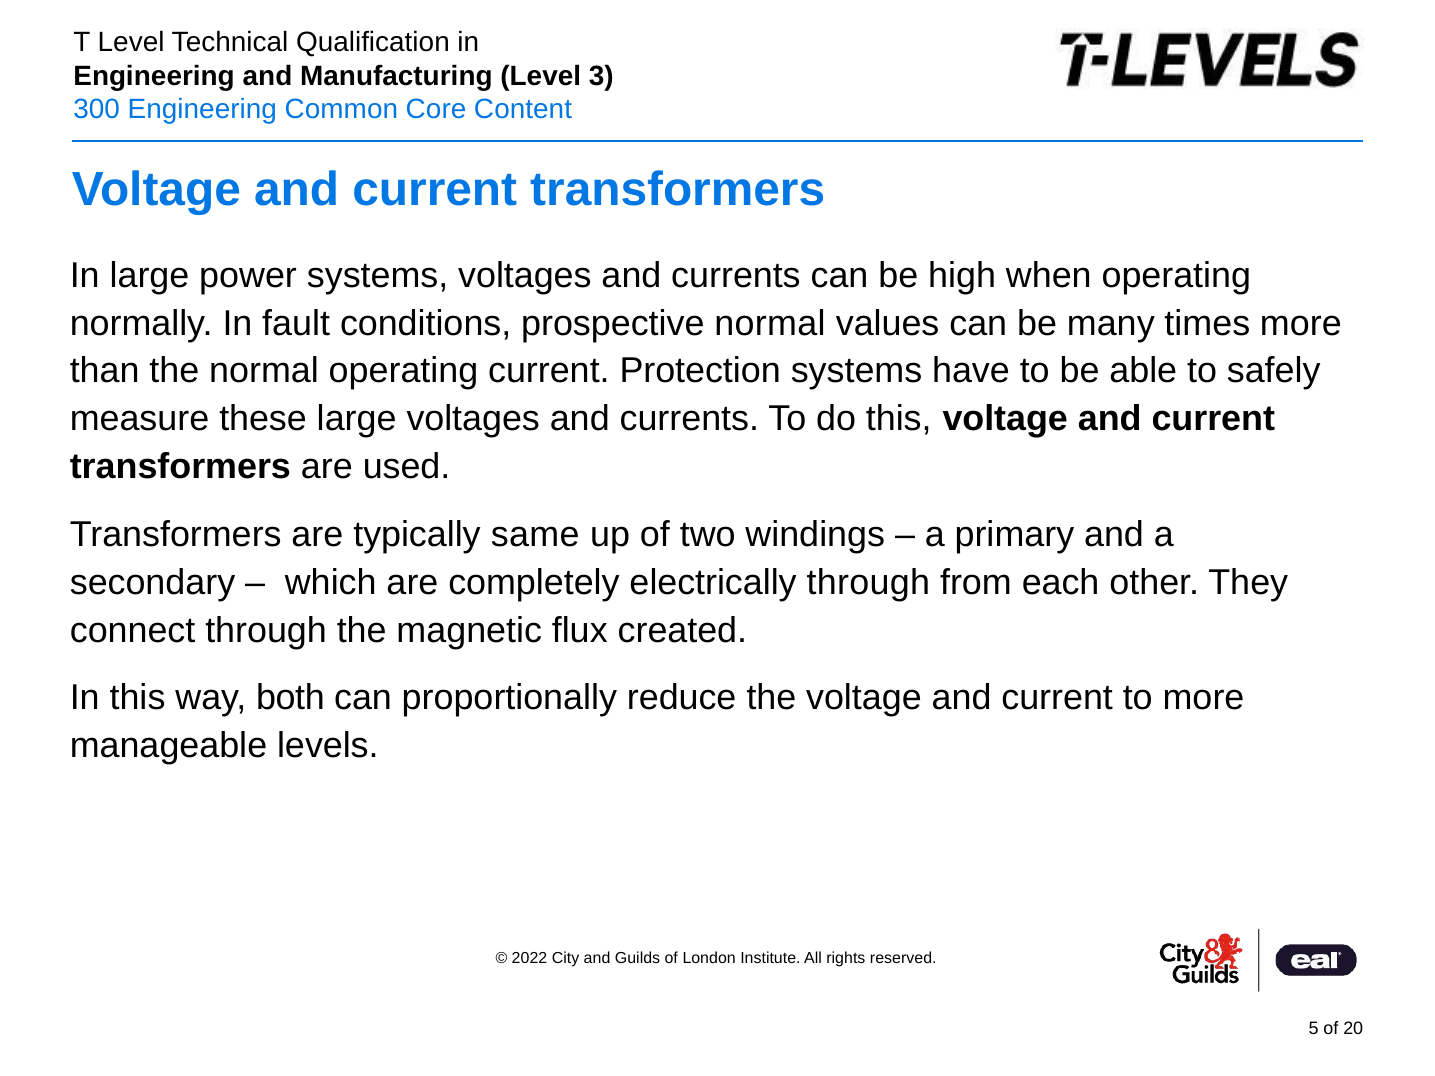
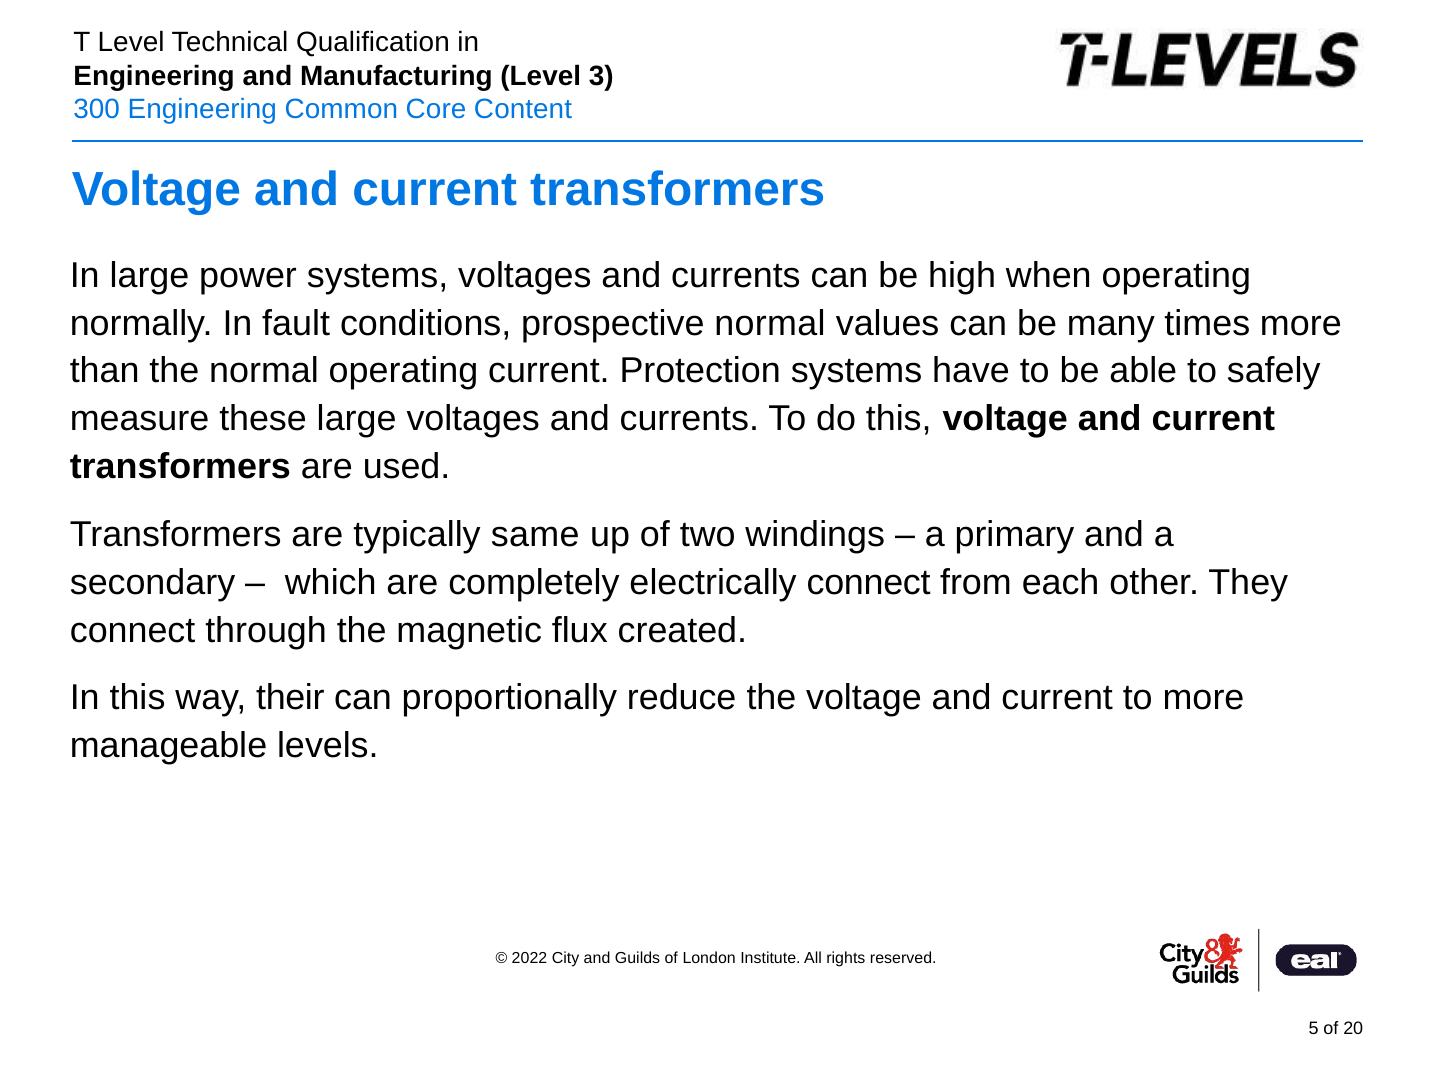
electrically through: through -> connect (869, 583)
both: both -> their (290, 698)
